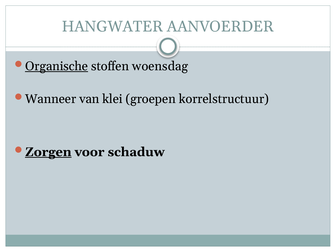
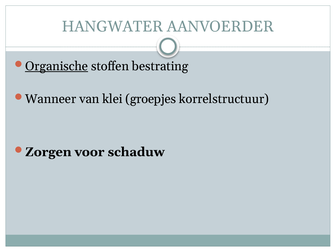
woensdag: woensdag -> bestrating (160, 66)
groepen: groepen -> groepjes (151, 99)
Zorgen underline: present -> none (48, 152)
